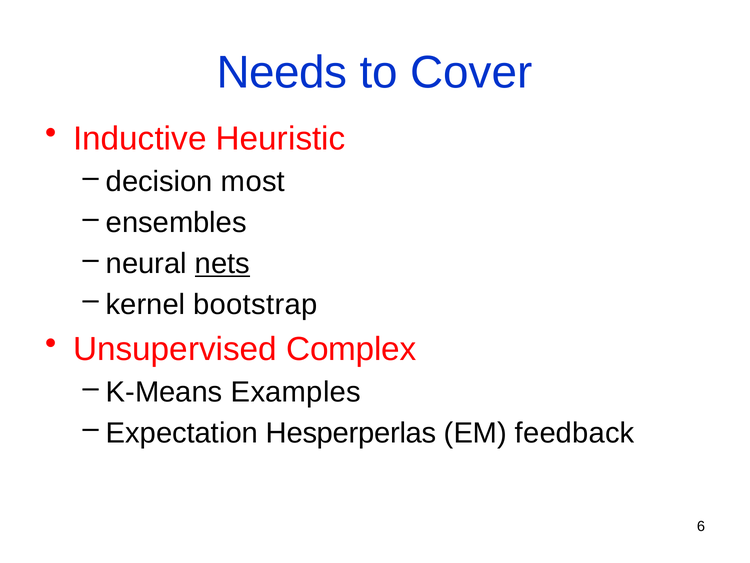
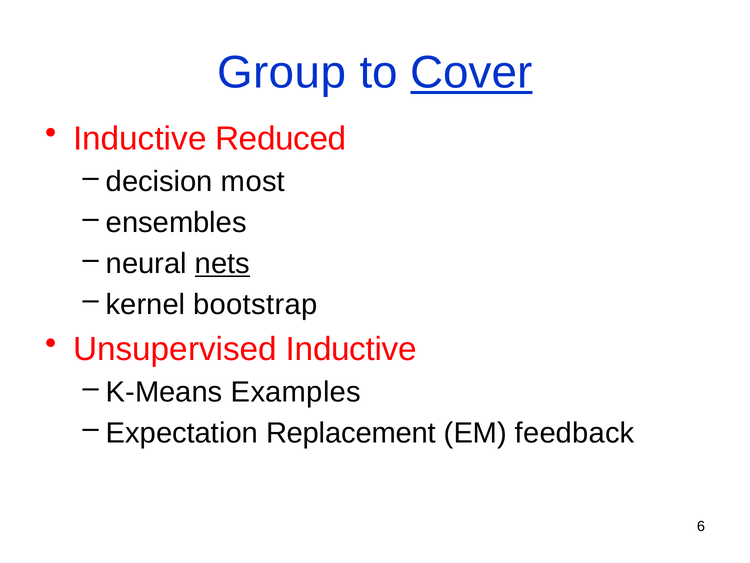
Needs: Needs -> Group (282, 73)
Cover underline: none -> present (472, 73)
Heuristic: Heuristic -> Reduced (281, 139)
Unsupervised Complex: Complex -> Inductive (351, 349)
Hesperperlas: Hesperperlas -> Replacement (351, 433)
